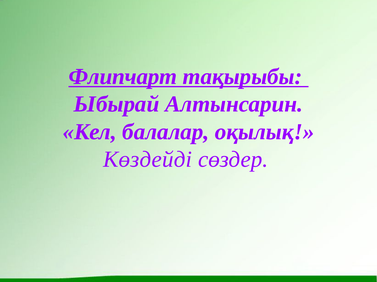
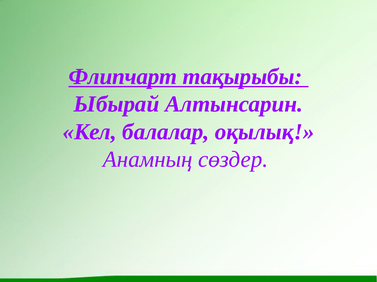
Көздейді: Көздейді -> Анамның (148, 160)
